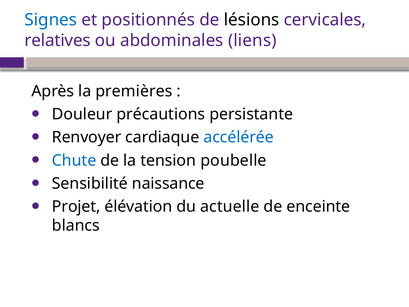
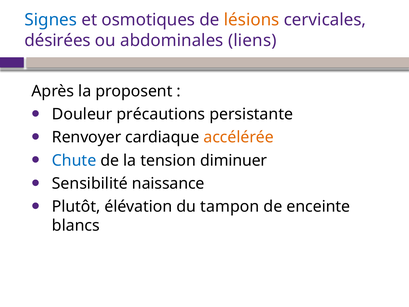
positionnés: positionnés -> osmotiques (148, 20)
lésions colour: black -> orange (252, 20)
relatives: relatives -> désirées (58, 40)
premières: premières -> proposent (134, 91)
accélérée colour: blue -> orange (239, 137)
poubelle: poubelle -> diminuer (234, 160)
Projet: Projet -> Plutôt (76, 206)
actuelle: actuelle -> tampon (230, 206)
